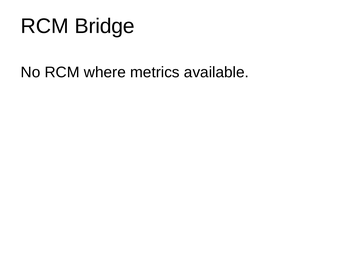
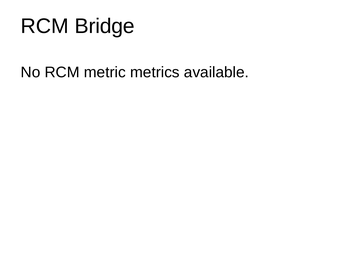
where: where -> metric (105, 73)
